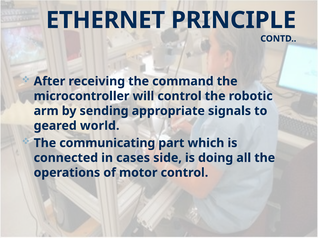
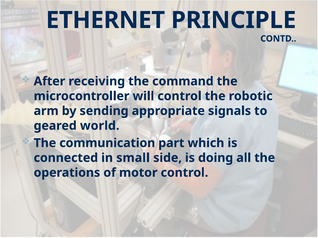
communicating: communicating -> communication (107, 143)
cases: cases -> small (133, 158)
